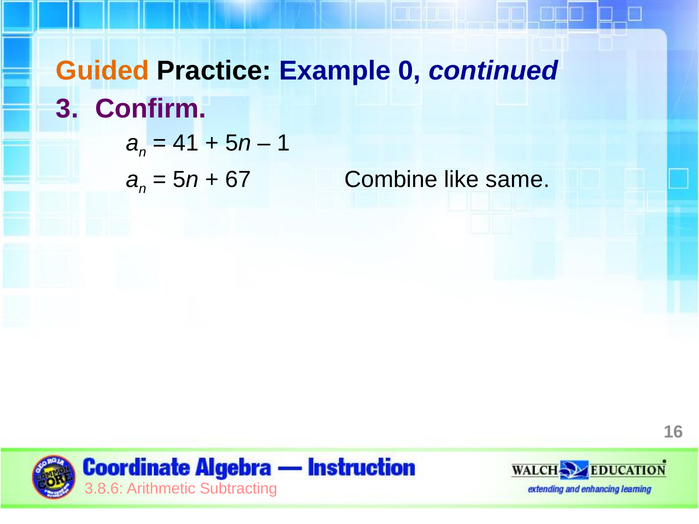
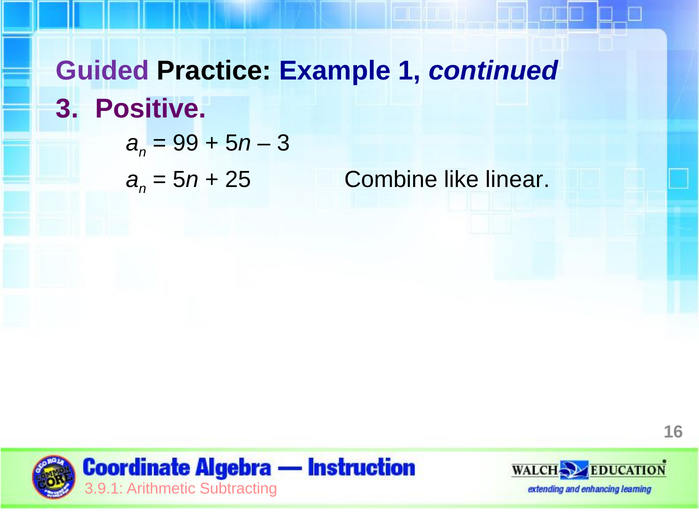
Guided colour: orange -> purple (103, 71)
0: 0 -> 1 (410, 71)
Confirm: Confirm -> Positive (151, 109)
41: 41 -> 99 (186, 143)
1: 1 -> 3 (283, 143)
67: 67 -> 25 (238, 180)
same: same -> linear (518, 180)
3.8.6: 3.8.6 -> 3.9.1 (104, 489)
